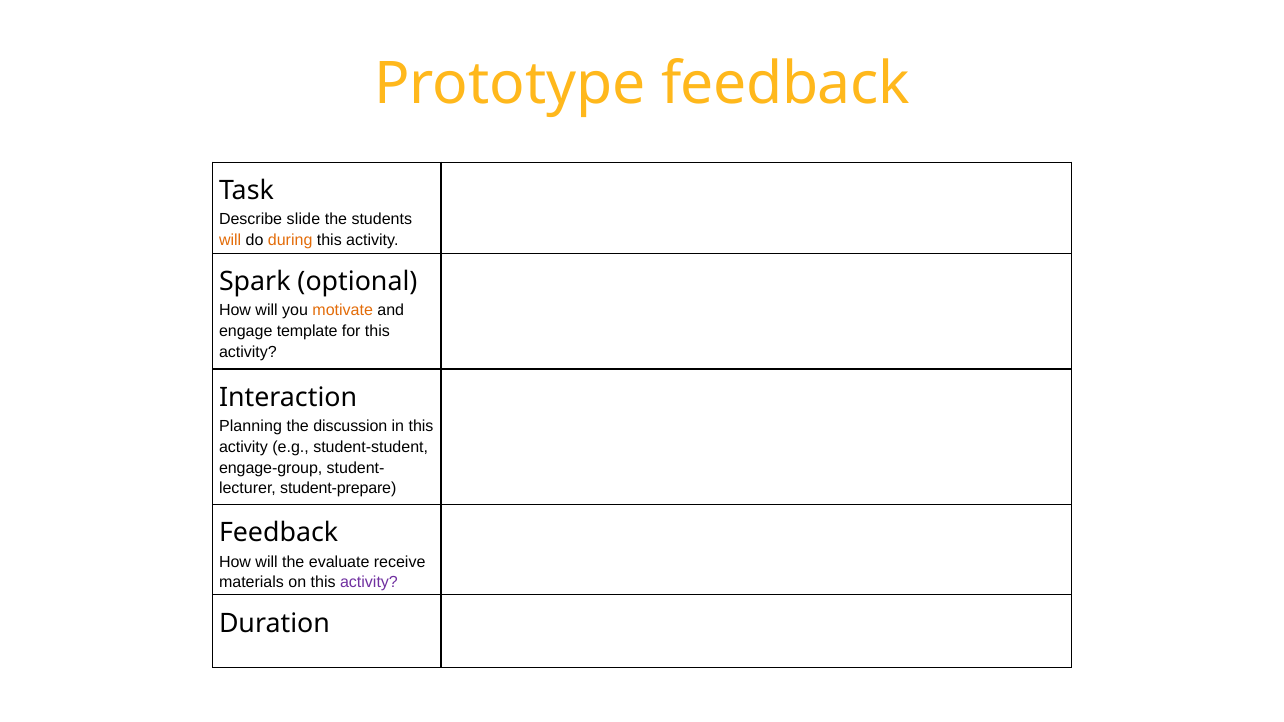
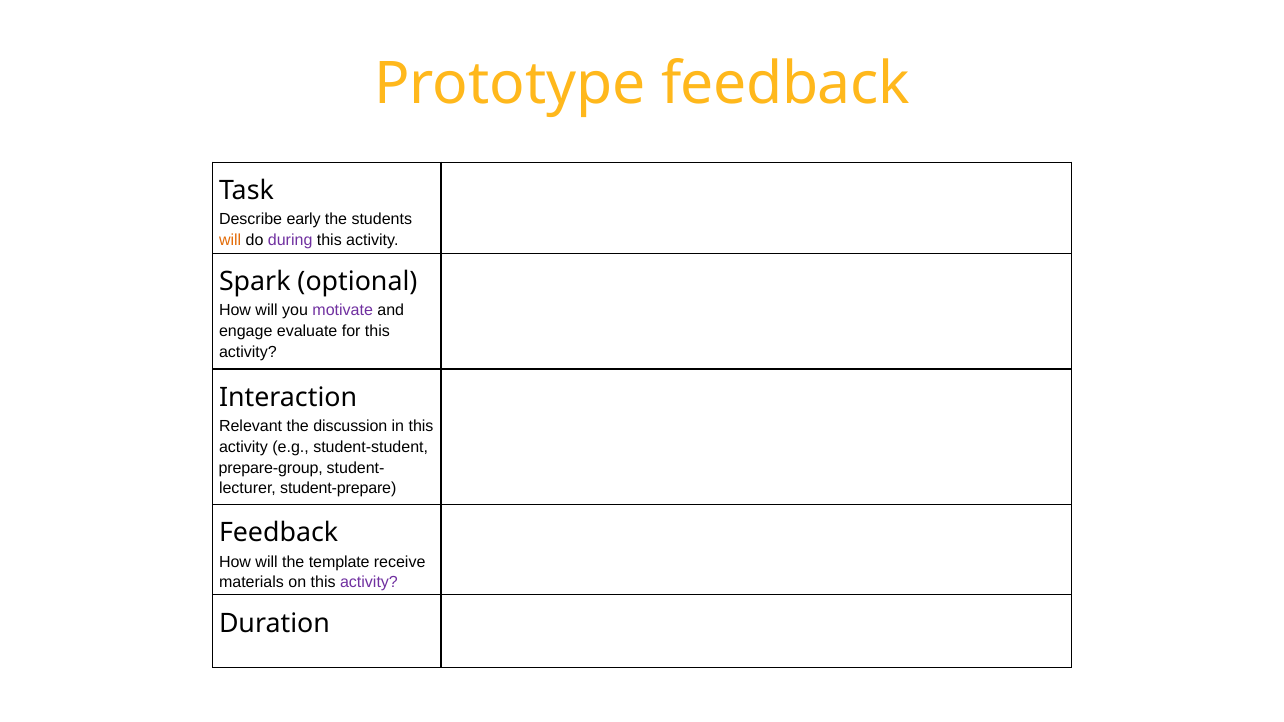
slide: slide -> early (304, 220)
during colour: orange -> purple (290, 240)
motivate colour: orange -> purple (343, 311)
template: template -> evaluate (307, 331)
Planning: Planning -> Relevant (251, 427)
engage-group: engage-group -> prepare-group (271, 468)
evaluate: evaluate -> template (339, 562)
